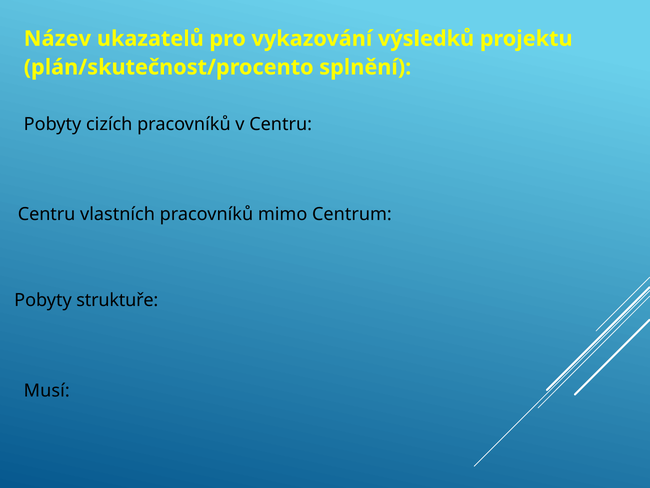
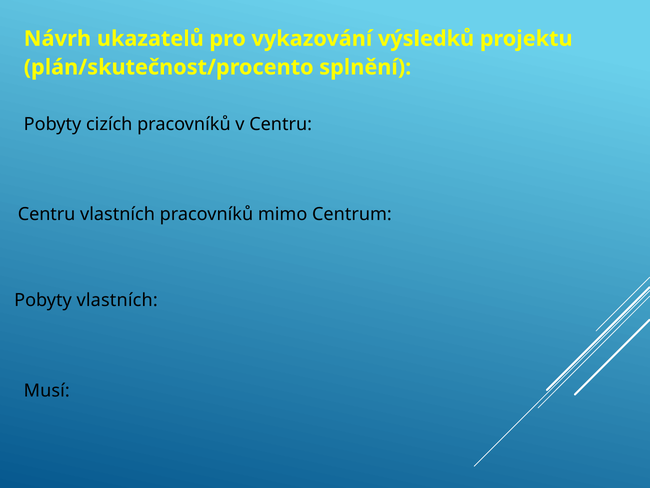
Název: Název -> Návrh (57, 39)
Pobyty struktuře: struktuře -> vlastních (117, 300)
